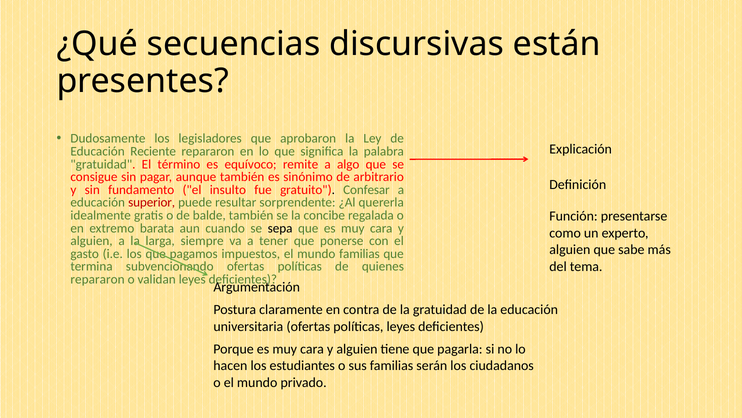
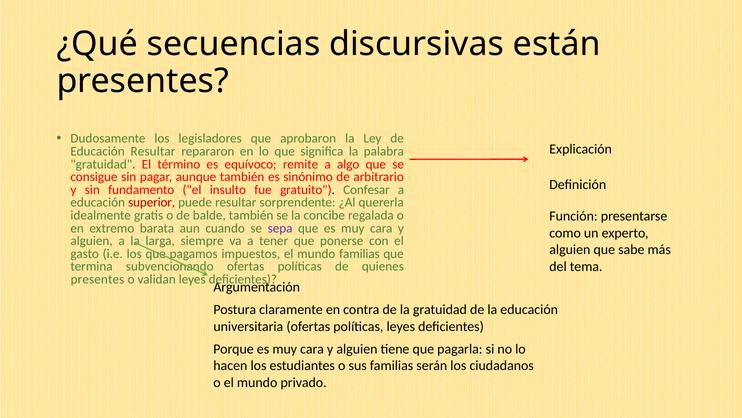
Educación Reciente: Reciente -> Resultar (153, 151)
sepa colour: black -> purple (280, 228)
repararon: repararon -> presentes (97, 279)
